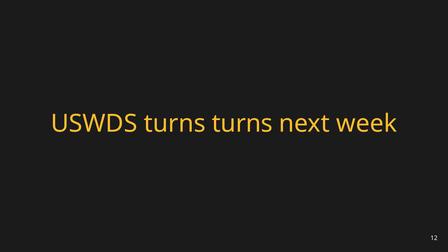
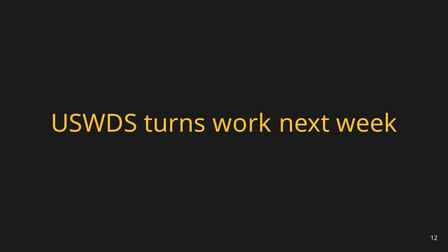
turns turns: turns -> work (242, 124)
